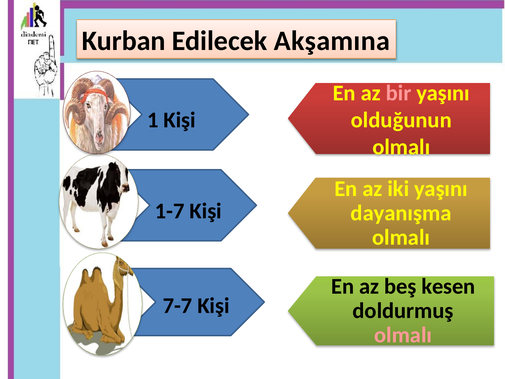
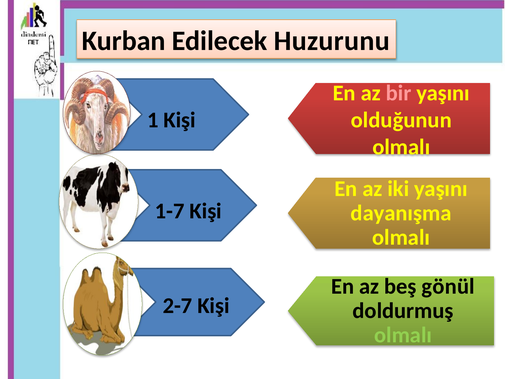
Akşamına: Akşamına -> Huzurunu (332, 41)
kesen: kesen -> gönül (448, 286)
7-7: 7-7 -> 2-7 (178, 306)
olmalı colour: pink -> light green (403, 335)
